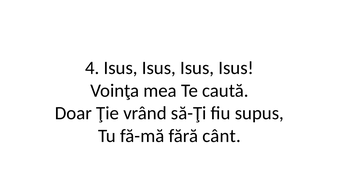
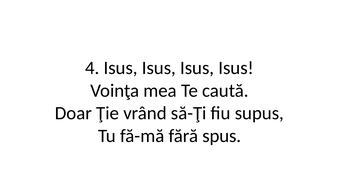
cânt: cânt -> spus (222, 136)
